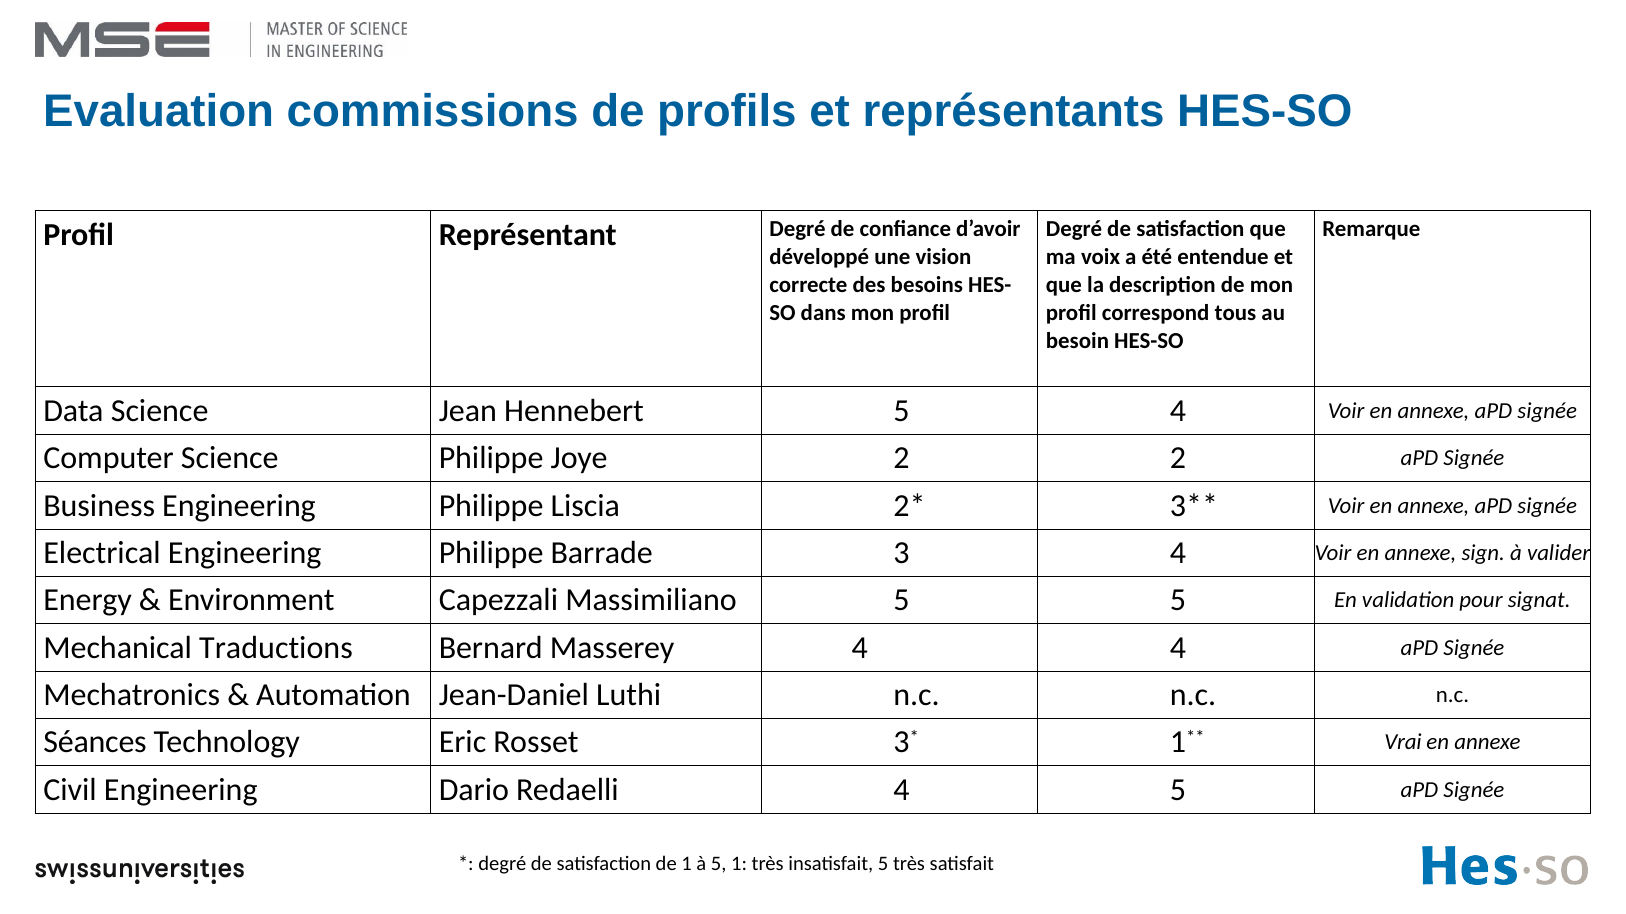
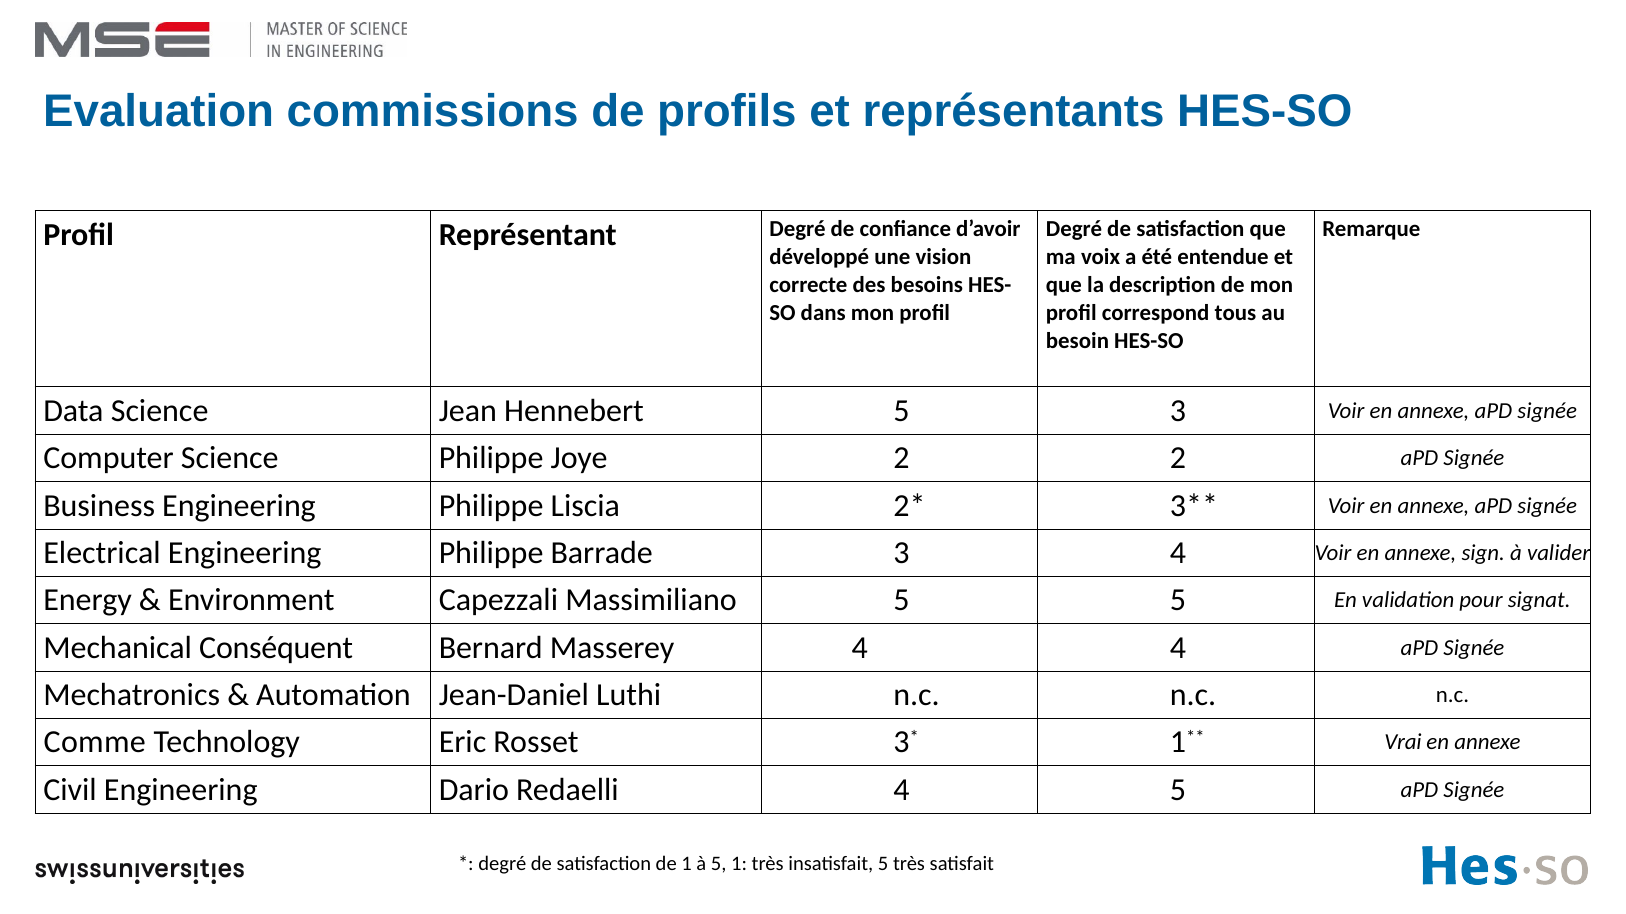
5 4: 4 -> 3 (1178, 411)
Traductions: Traductions -> Conséquent (276, 648)
Séances: Séances -> Comme (95, 743)
